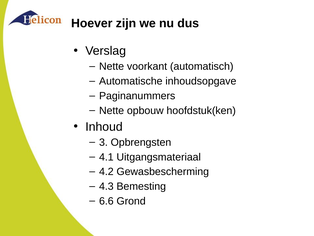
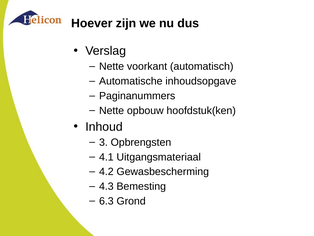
6.6: 6.6 -> 6.3 (106, 201)
